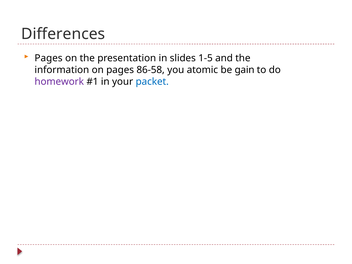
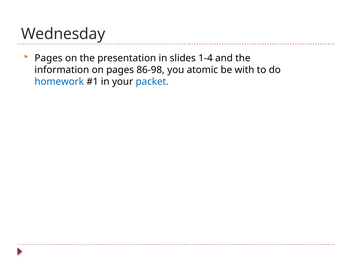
Differences: Differences -> Wednesday (63, 34)
1-5: 1-5 -> 1-4 (205, 58)
86-58: 86-58 -> 86-98 (151, 70)
gain: gain -> with (245, 70)
homework colour: purple -> blue (59, 82)
